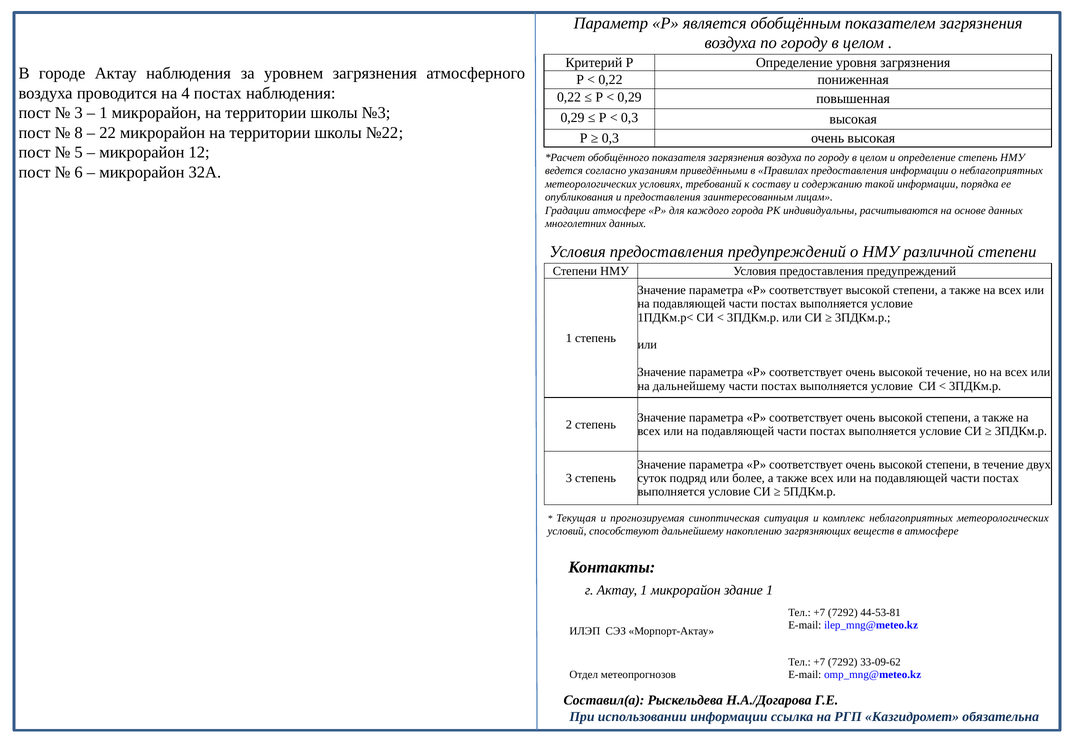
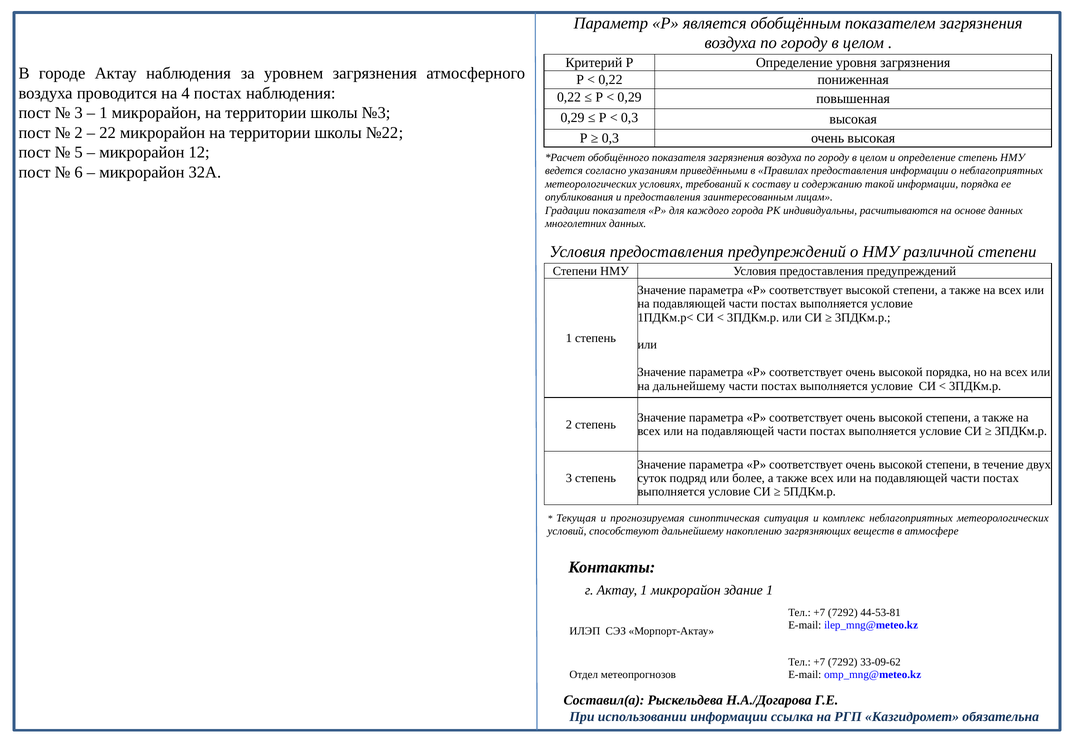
8: 8 -> 2 (79, 133)
Градации атмосфере: атмосфере -> показателя (619, 211)
высокой течение: течение -> порядка (948, 373)
